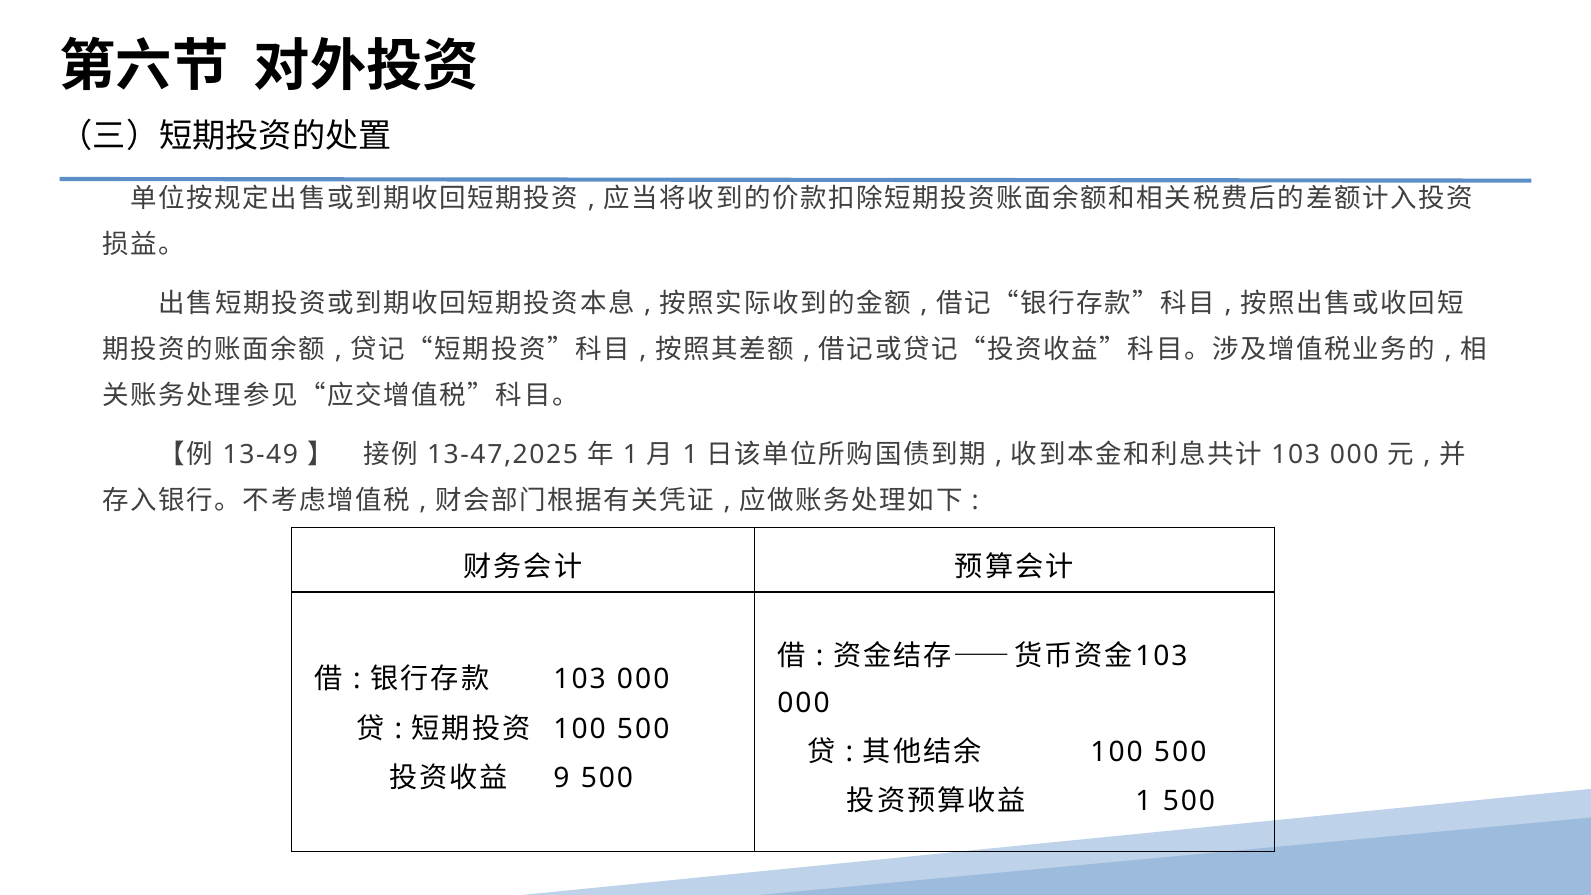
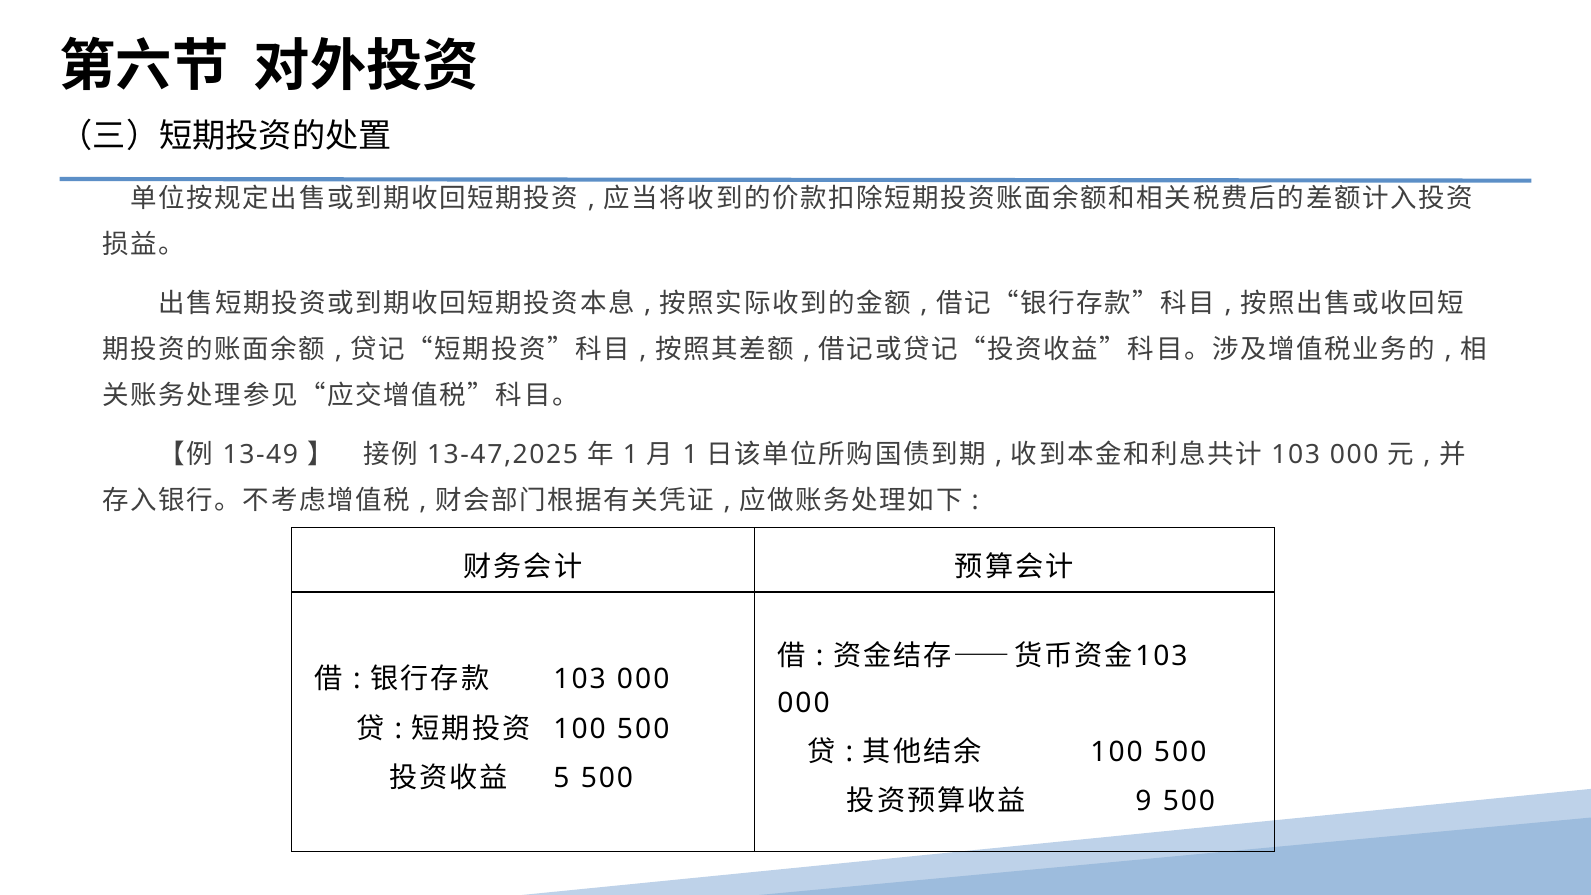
9: 9 -> 5 (562, 778)
1: 1 -> 9 (1143, 801)
